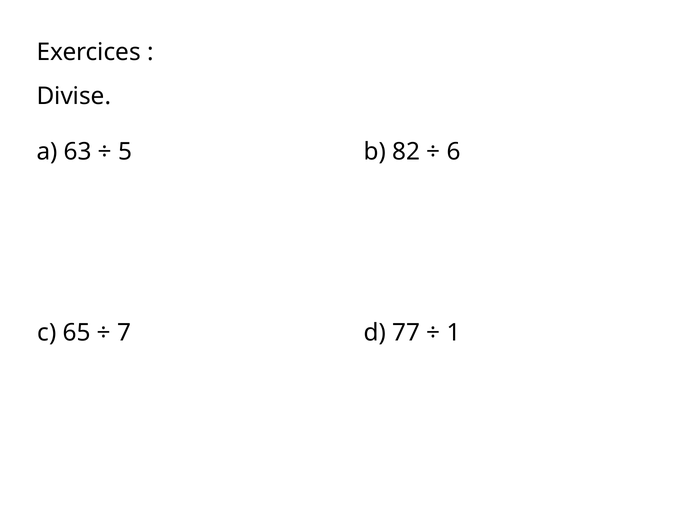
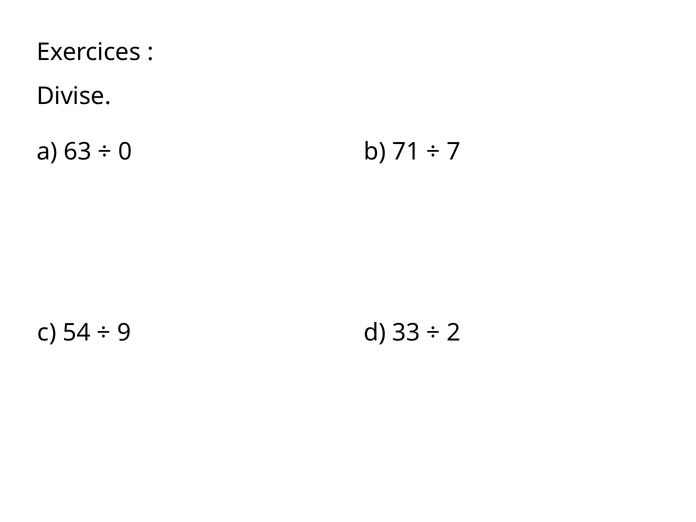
5: 5 -> 0 (125, 152)
82: 82 -> 71 (406, 152)
6: 6 -> 7 (453, 152)
65: 65 -> 54 (77, 333)
7: 7 -> 9 (124, 333)
77: 77 -> 33 (406, 333)
1: 1 -> 2 (453, 333)
